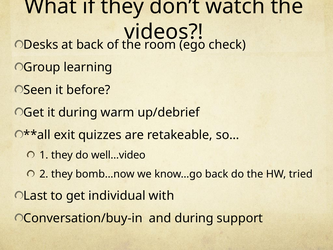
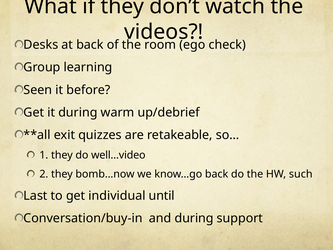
tried: tried -> such (301, 174)
with: with -> until (162, 196)
